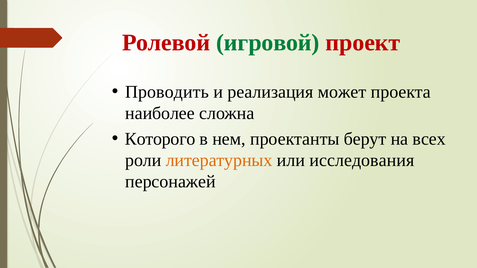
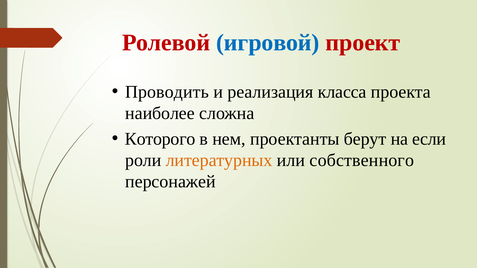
игровой colour: green -> blue (268, 43)
может: может -> класса (342, 92)
всех: всех -> если (429, 139)
исследования: исследования -> собственного (362, 160)
